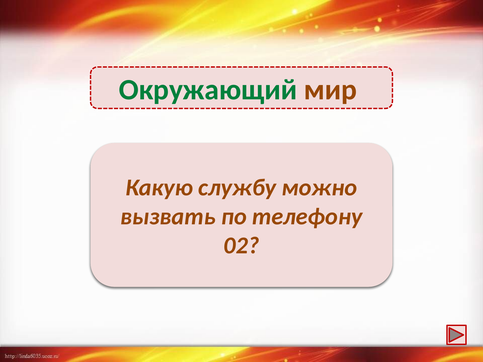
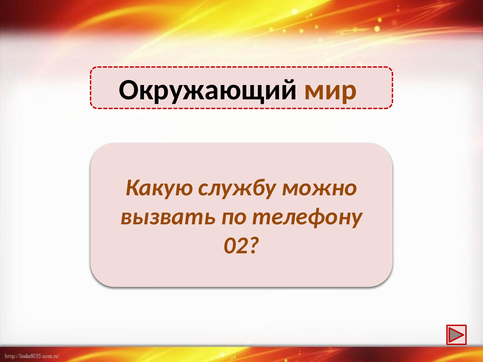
Окружающий colour: green -> black (208, 90)
